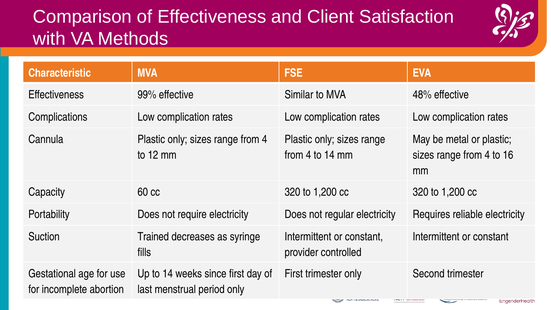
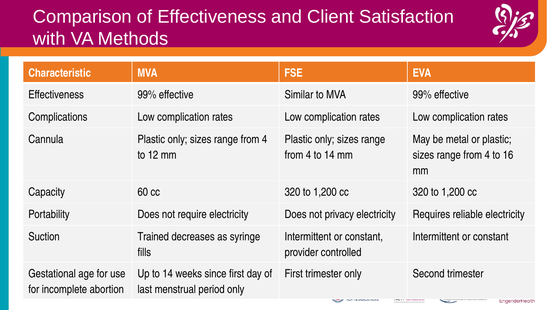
MVA 48%: 48% -> 99% (422, 95)
regular: regular -> privacy (339, 214)
